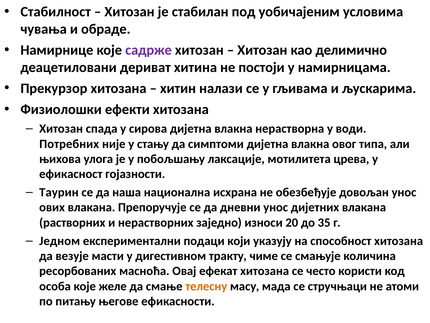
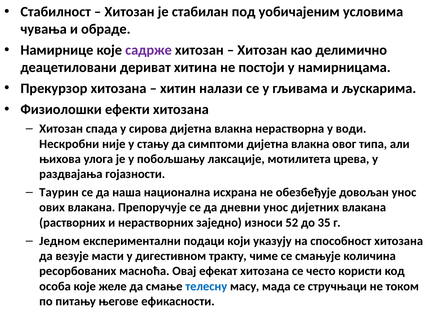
Потребних: Потребних -> Нескробни (69, 144)
ефикасност: ефикасност -> раздвајања (71, 174)
20: 20 -> 52 (292, 222)
телесну colour: orange -> blue (206, 286)
атоми: атоми -> током (402, 286)
